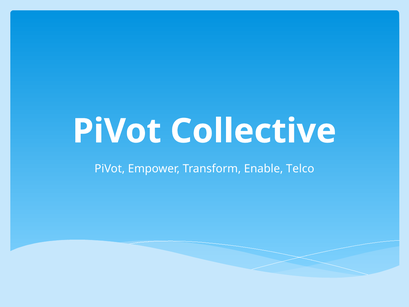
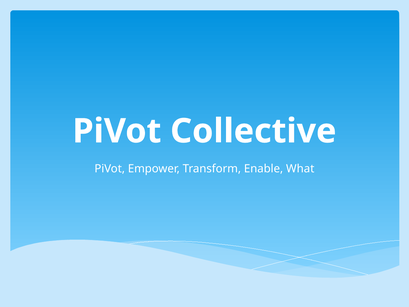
Telco: Telco -> What (300, 169)
